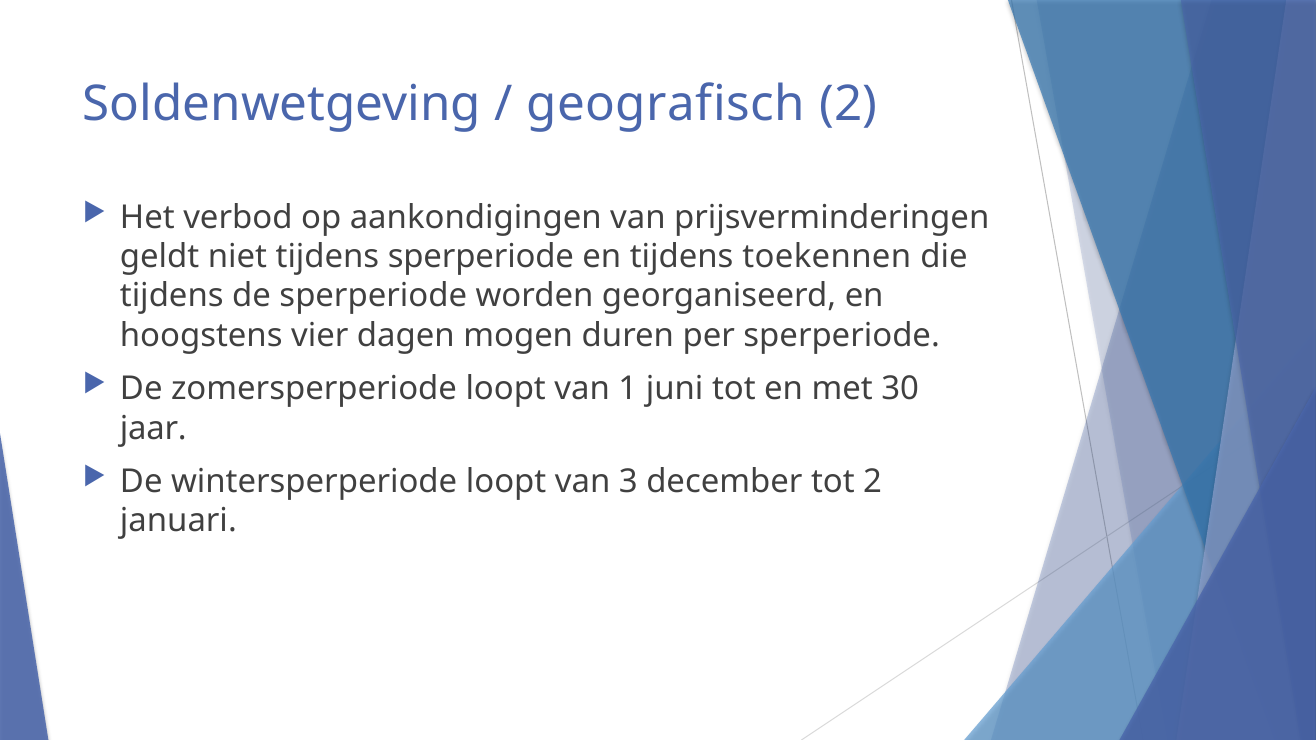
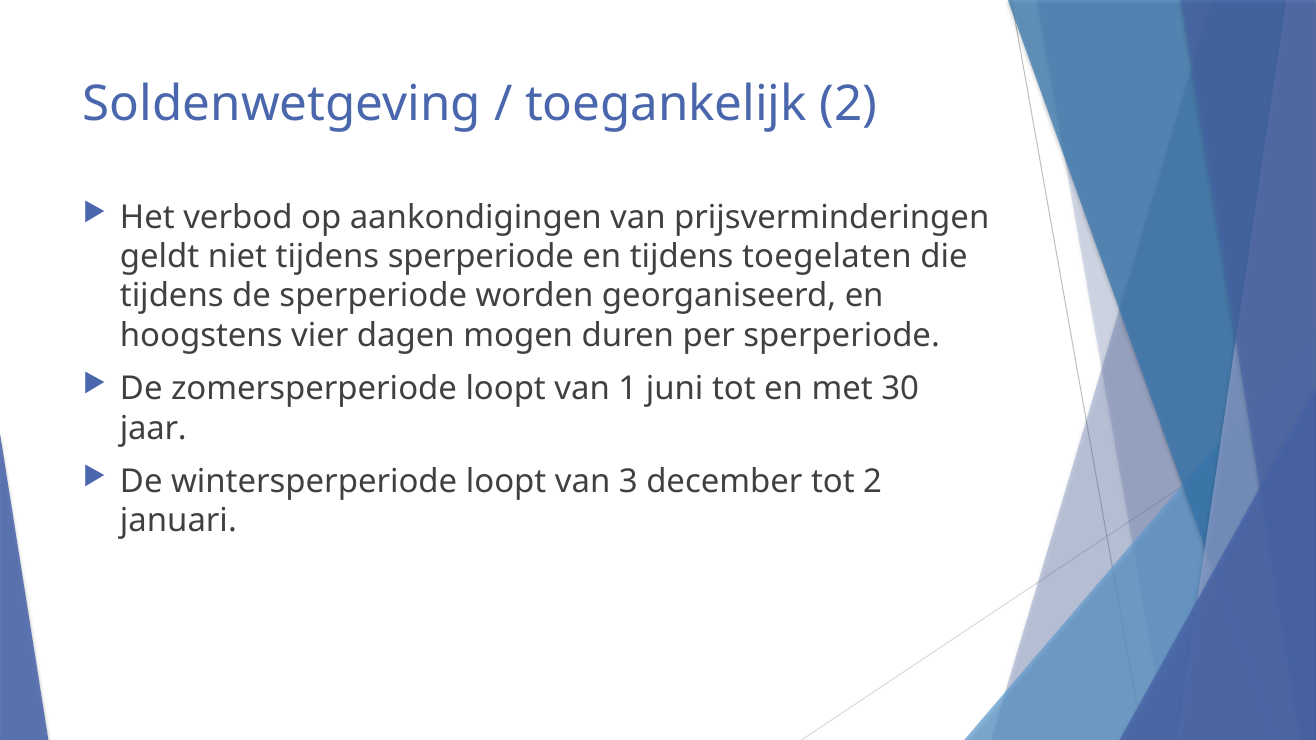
geografisch: geografisch -> toegankelijk (666, 104)
toekennen: toekennen -> toegelaten (827, 257)
